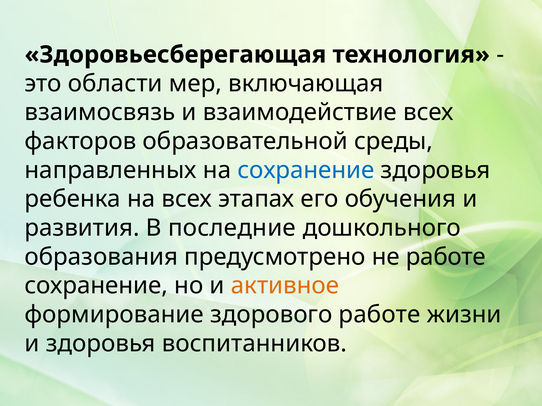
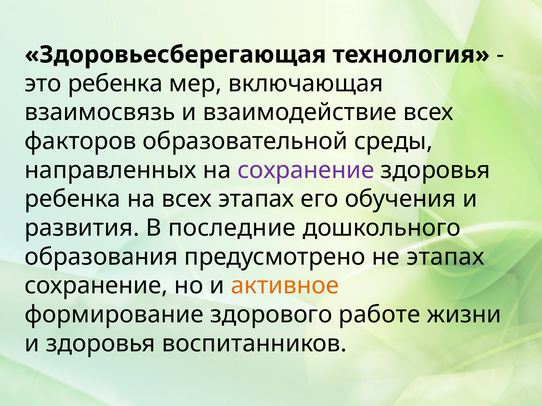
это области: области -> ребенка (115, 84)
сохранение colour: blue -> purple (306, 170)
не работе: работе -> этапах (446, 257)
